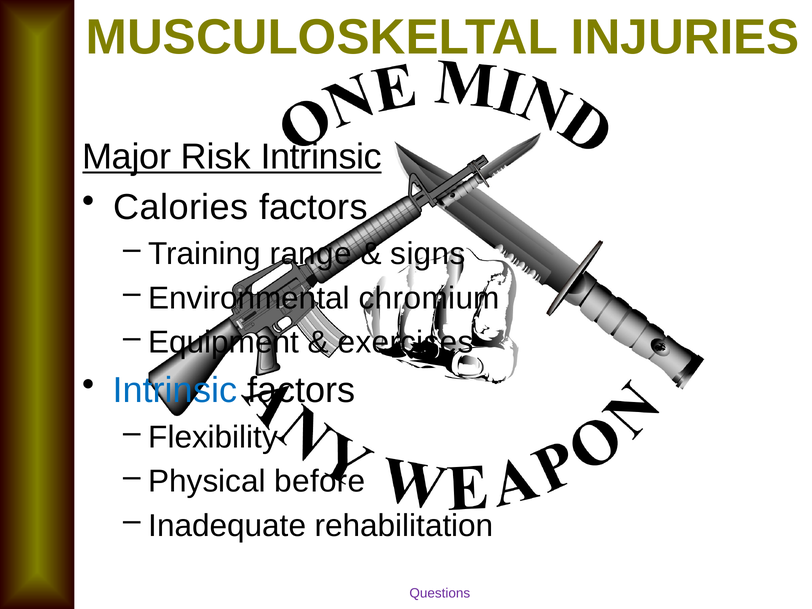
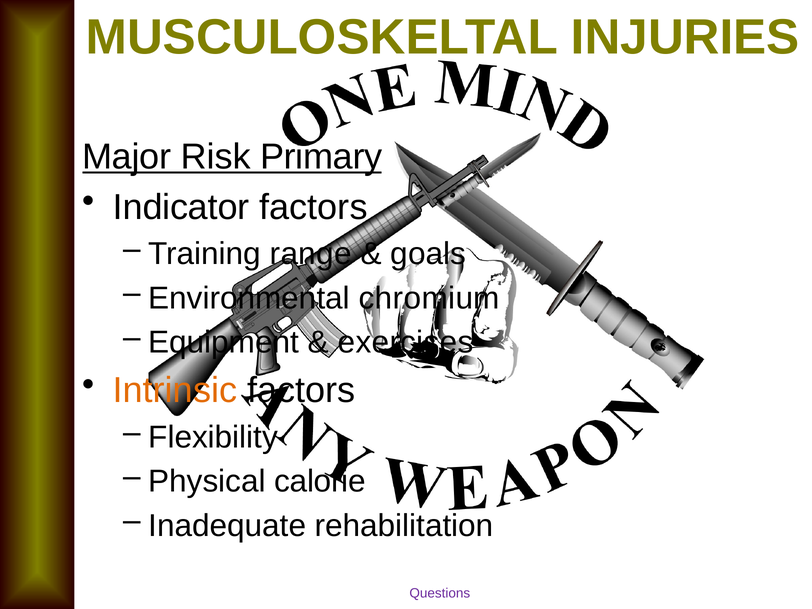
Risk Intrinsic: Intrinsic -> Primary (321, 157)
Calories: Calories -> Indicator (181, 207)
signs: signs -> goals (428, 254)
Intrinsic colour: blue -> orange (175, 391)
before: before -> calorie (320, 481)
